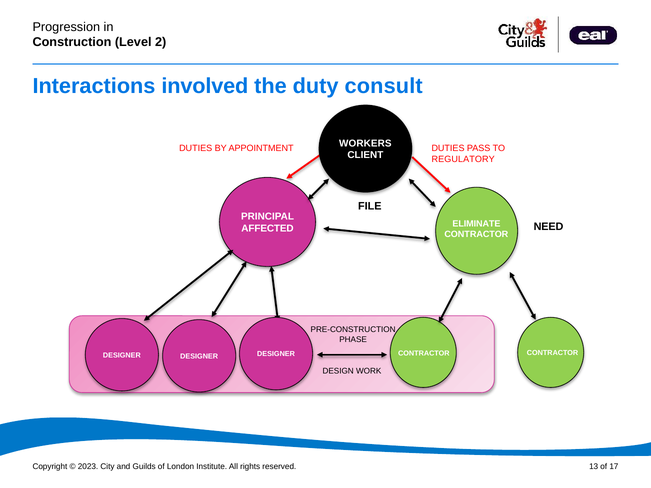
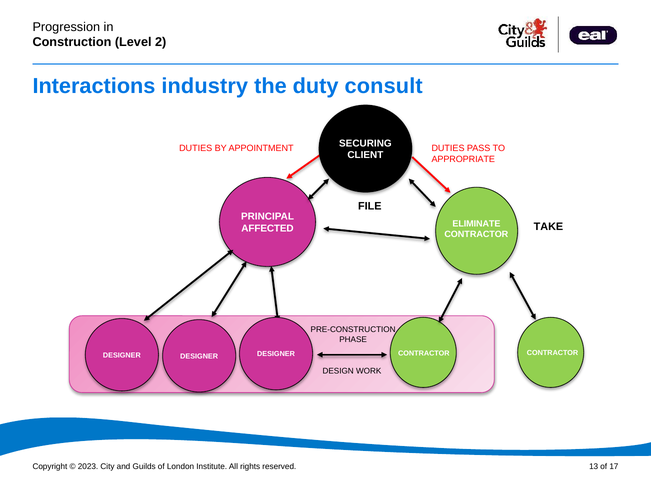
involved: involved -> industry (205, 86)
WORKERS: WORKERS -> SECURING (365, 143)
REGULATORY: REGULATORY -> APPROPRIATE (463, 159)
NEED: NEED -> TAKE (548, 227)
